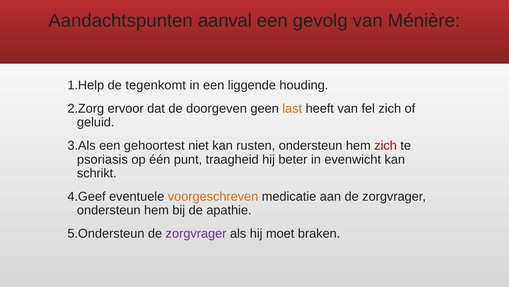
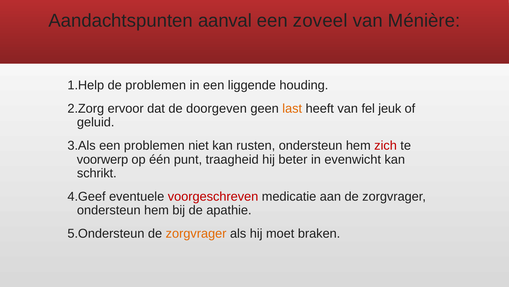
gevolg: gevolg -> zoveel (320, 21)
de tegenkomt: tegenkomt -> problemen (156, 85)
fel zich: zich -> jeuk (390, 108)
een gehoortest: gehoortest -> problemen (154, 145)
psoriasis: psoriasis -> voorwerp (103, 159)
voorgeschreven colour: orange -> red (213, 196)
zorgvrager colour: purple -> orange (196, 233)
